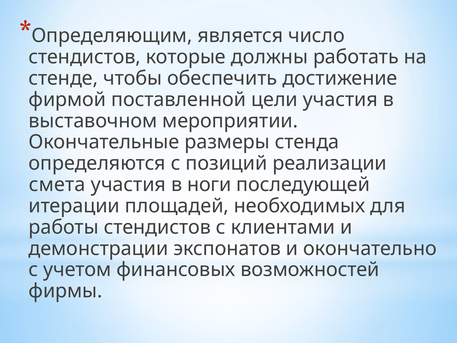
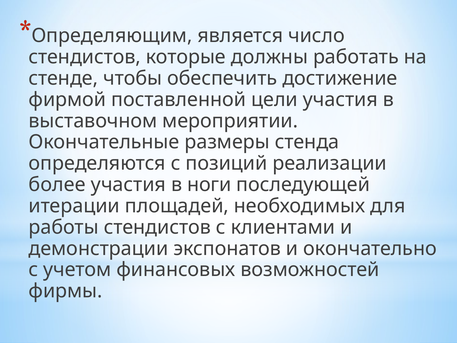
смета: смета -> более (57, 185)
